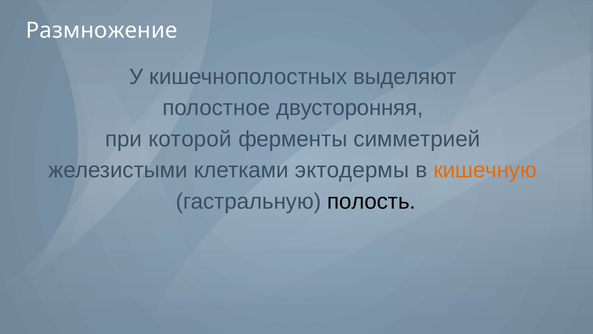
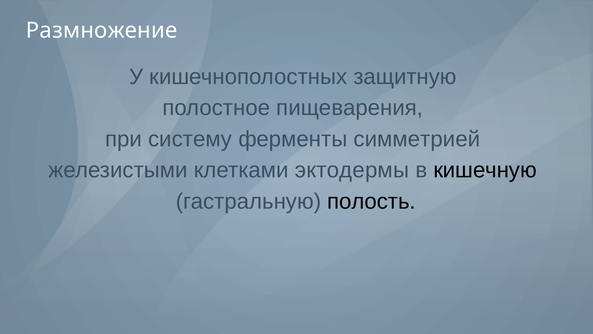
выделяют: выделяют -> защитную (405, 77)
двусторонняя: двусторонняя -> пищеварения (350, 108)
которой: которой -> систему (190, 139)
кишечную colour: orange -> black (485, 170)
